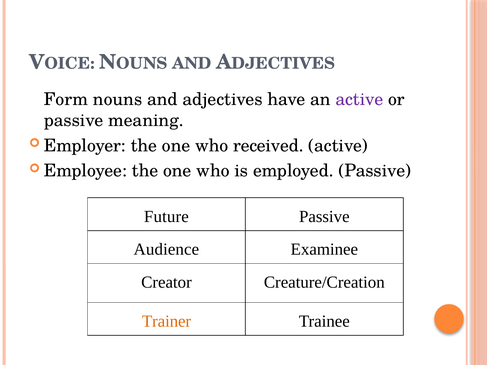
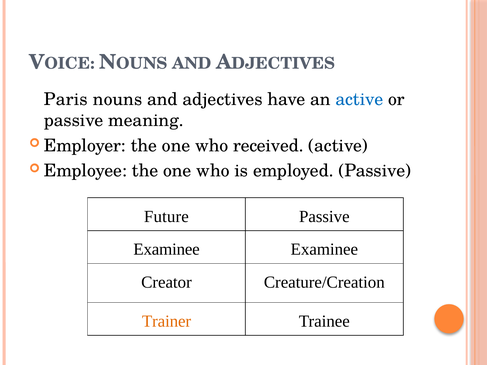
Form: Form -> Paris (66, 99)
active colour: purple -> blue (359, 99)
Audience: Audience -> Examinee (167, 250)
